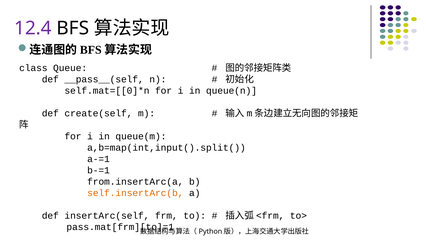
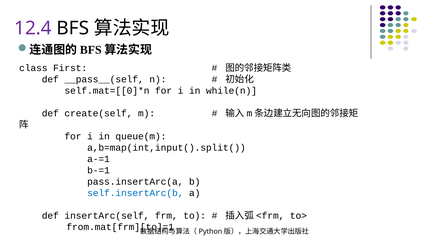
Queue: Queue -> First (70, 68)
queue(n: queue(n -> while(n (232, 91)
from.insertArc(a: from.insertArc(a -> pass.insertArc(a (135, 181)
self.insertArc(b colour: orange -> blue (135, 193)
pass.mat[frm][to]=1: pass.mat[frm][to]=1 -> from.mat[frm][to]=1 (120, 227)
